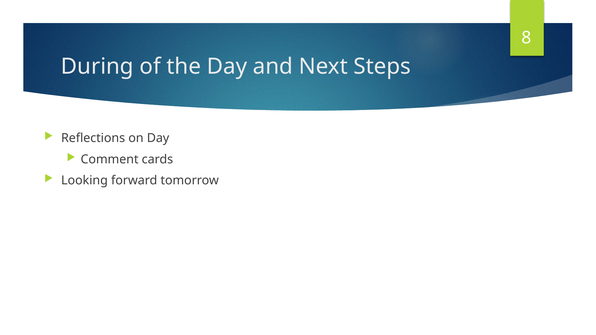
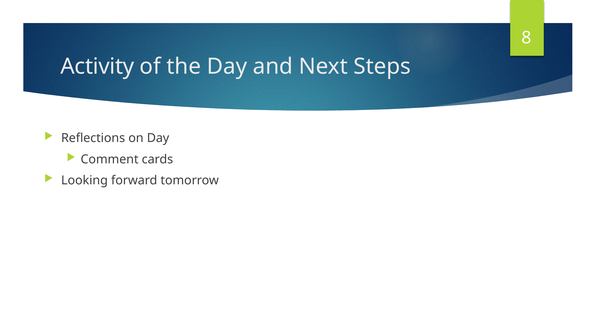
During: During -> Activity (97, 66)
